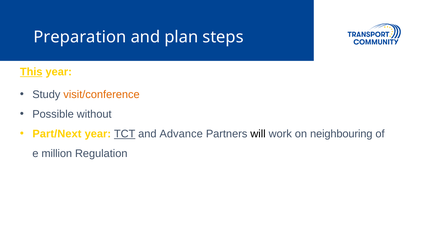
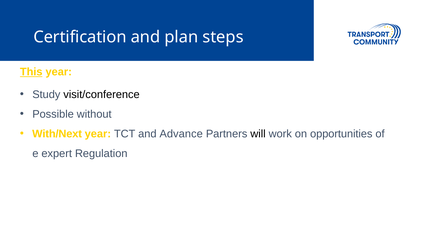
Preparation: Preparation -> Certification (80, 37)
visit/conference colour: orange -> black (102, 94)
Part/Next: Part/Next -> With/Next (57, 134)
TCT underline: present -> none (125, 134)
neighbouring: neighbouring -> opportunities (341, 134)
million: million -> expert (57, 154)
